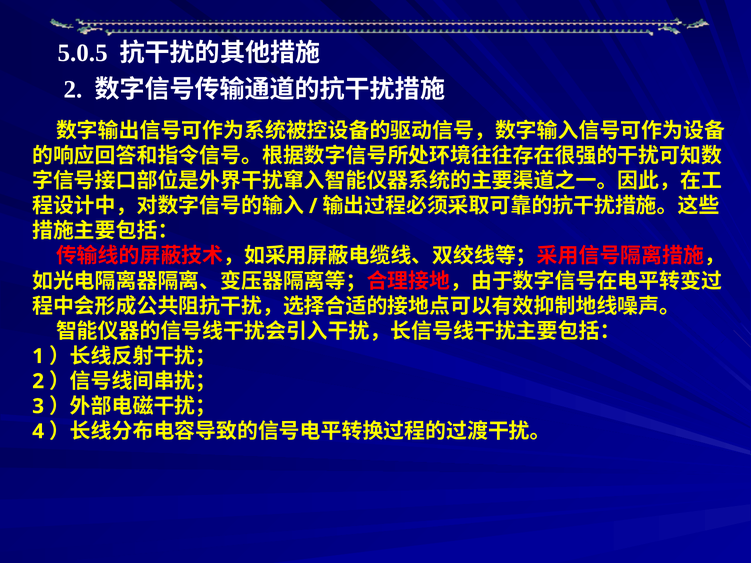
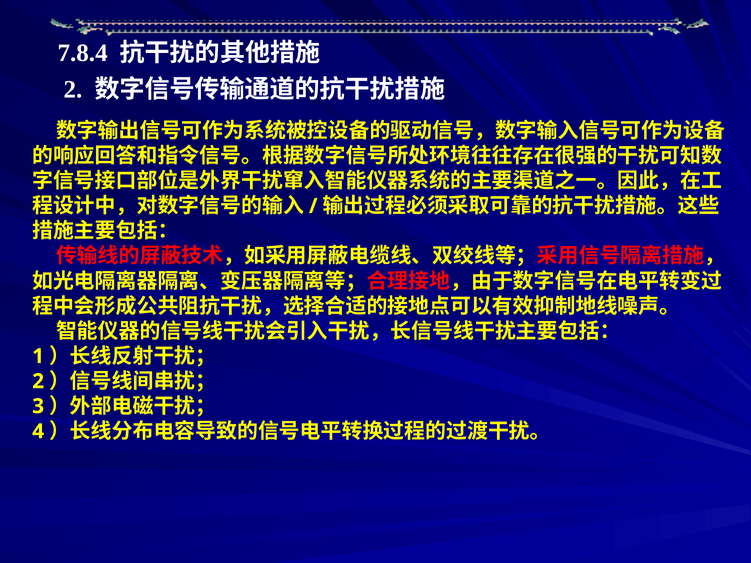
5.0.5: 5.0.5 -> 7.8.4 (83, 53)
